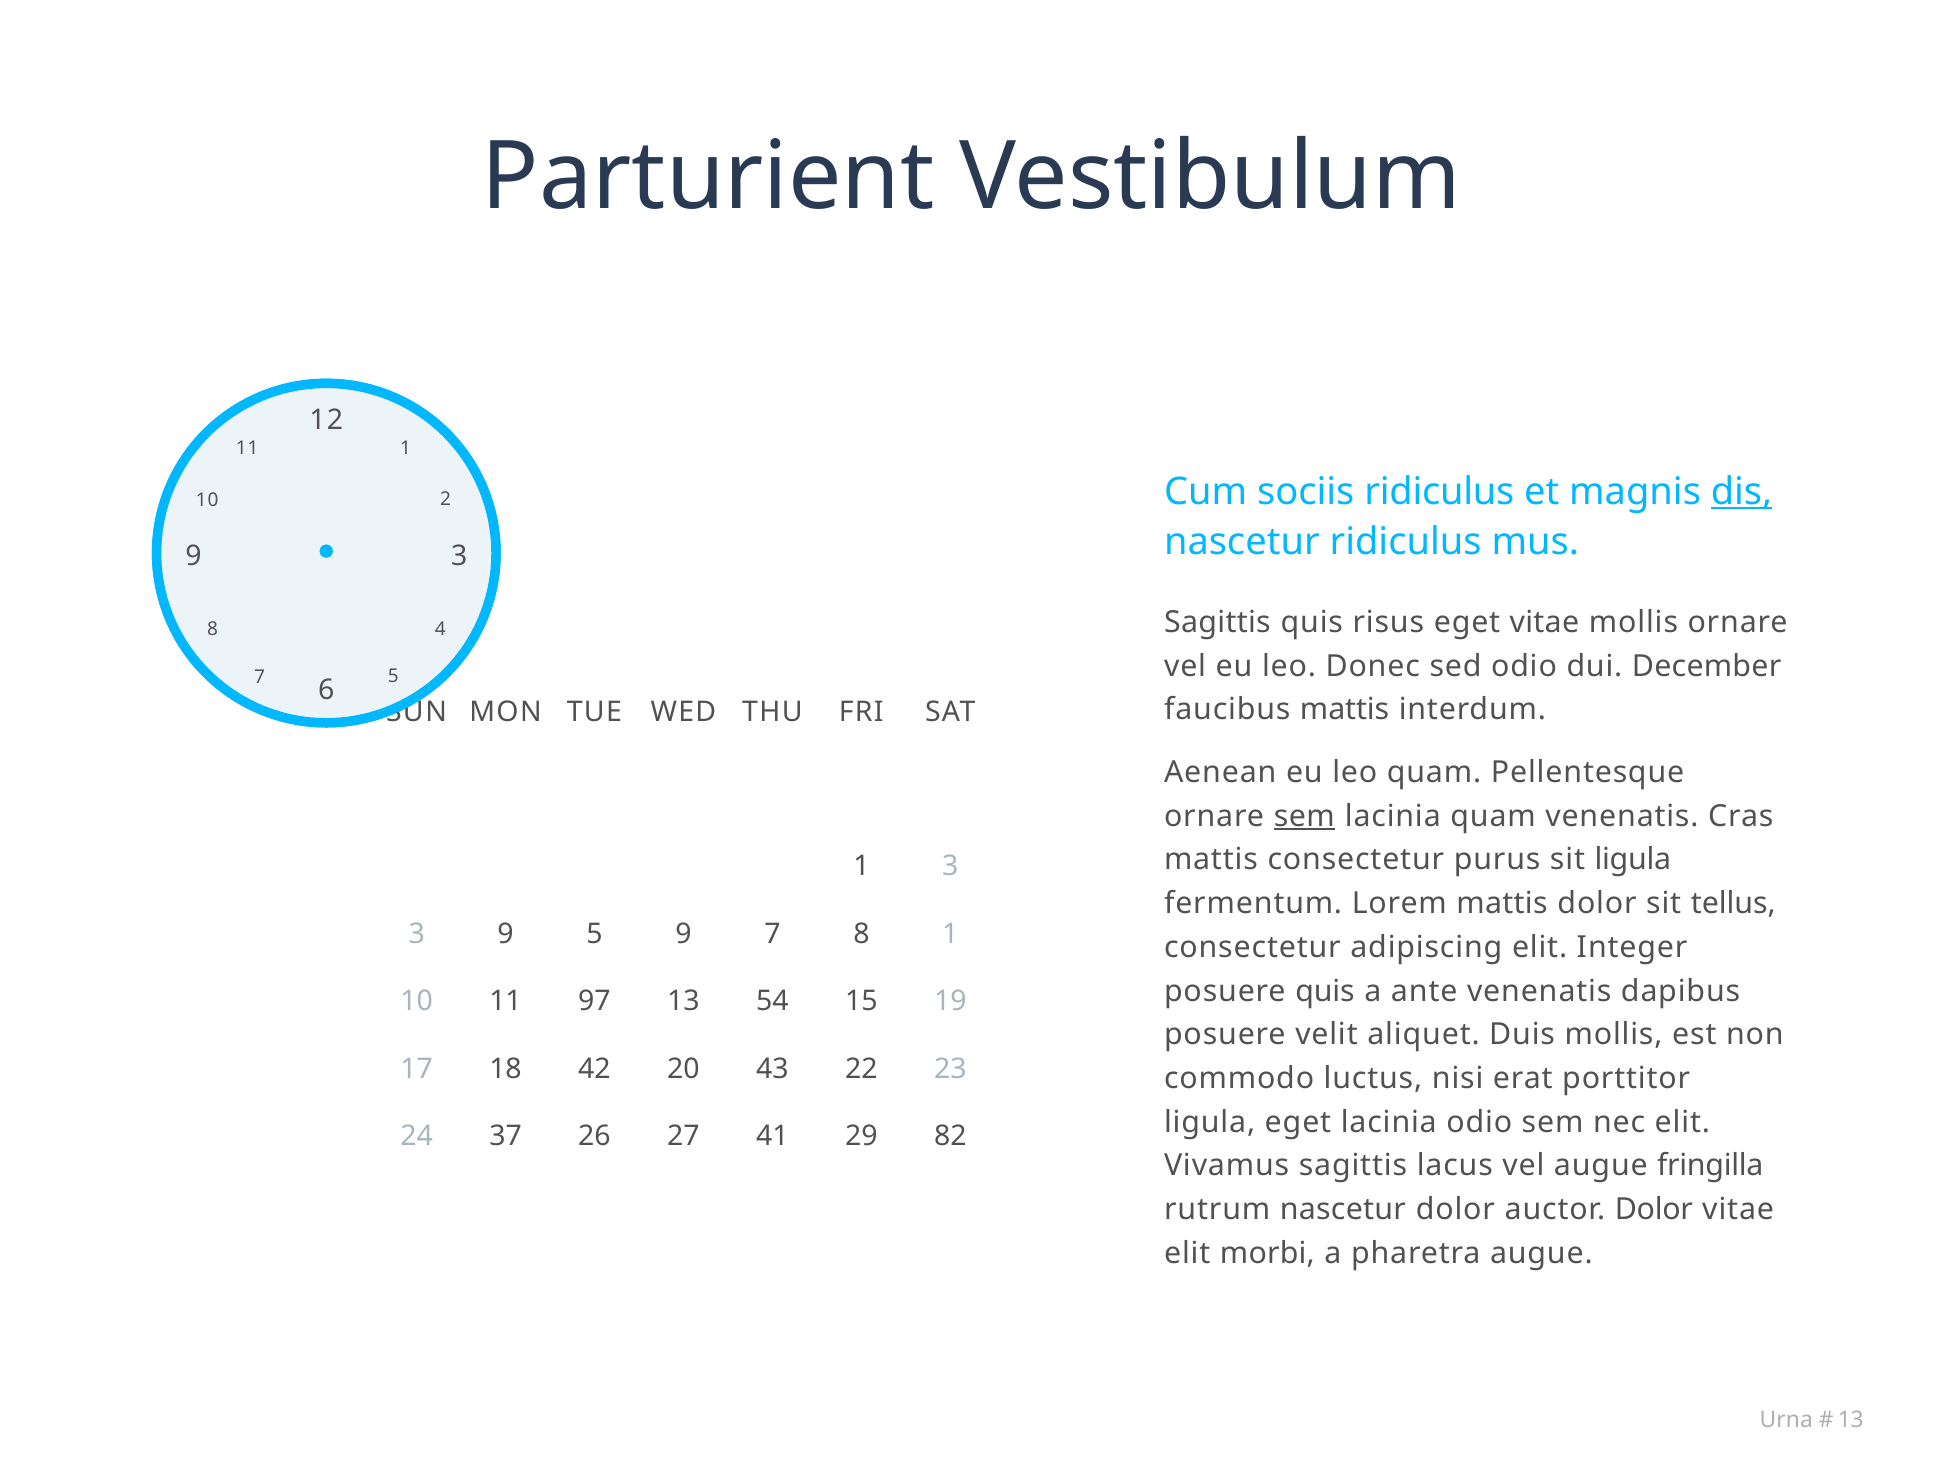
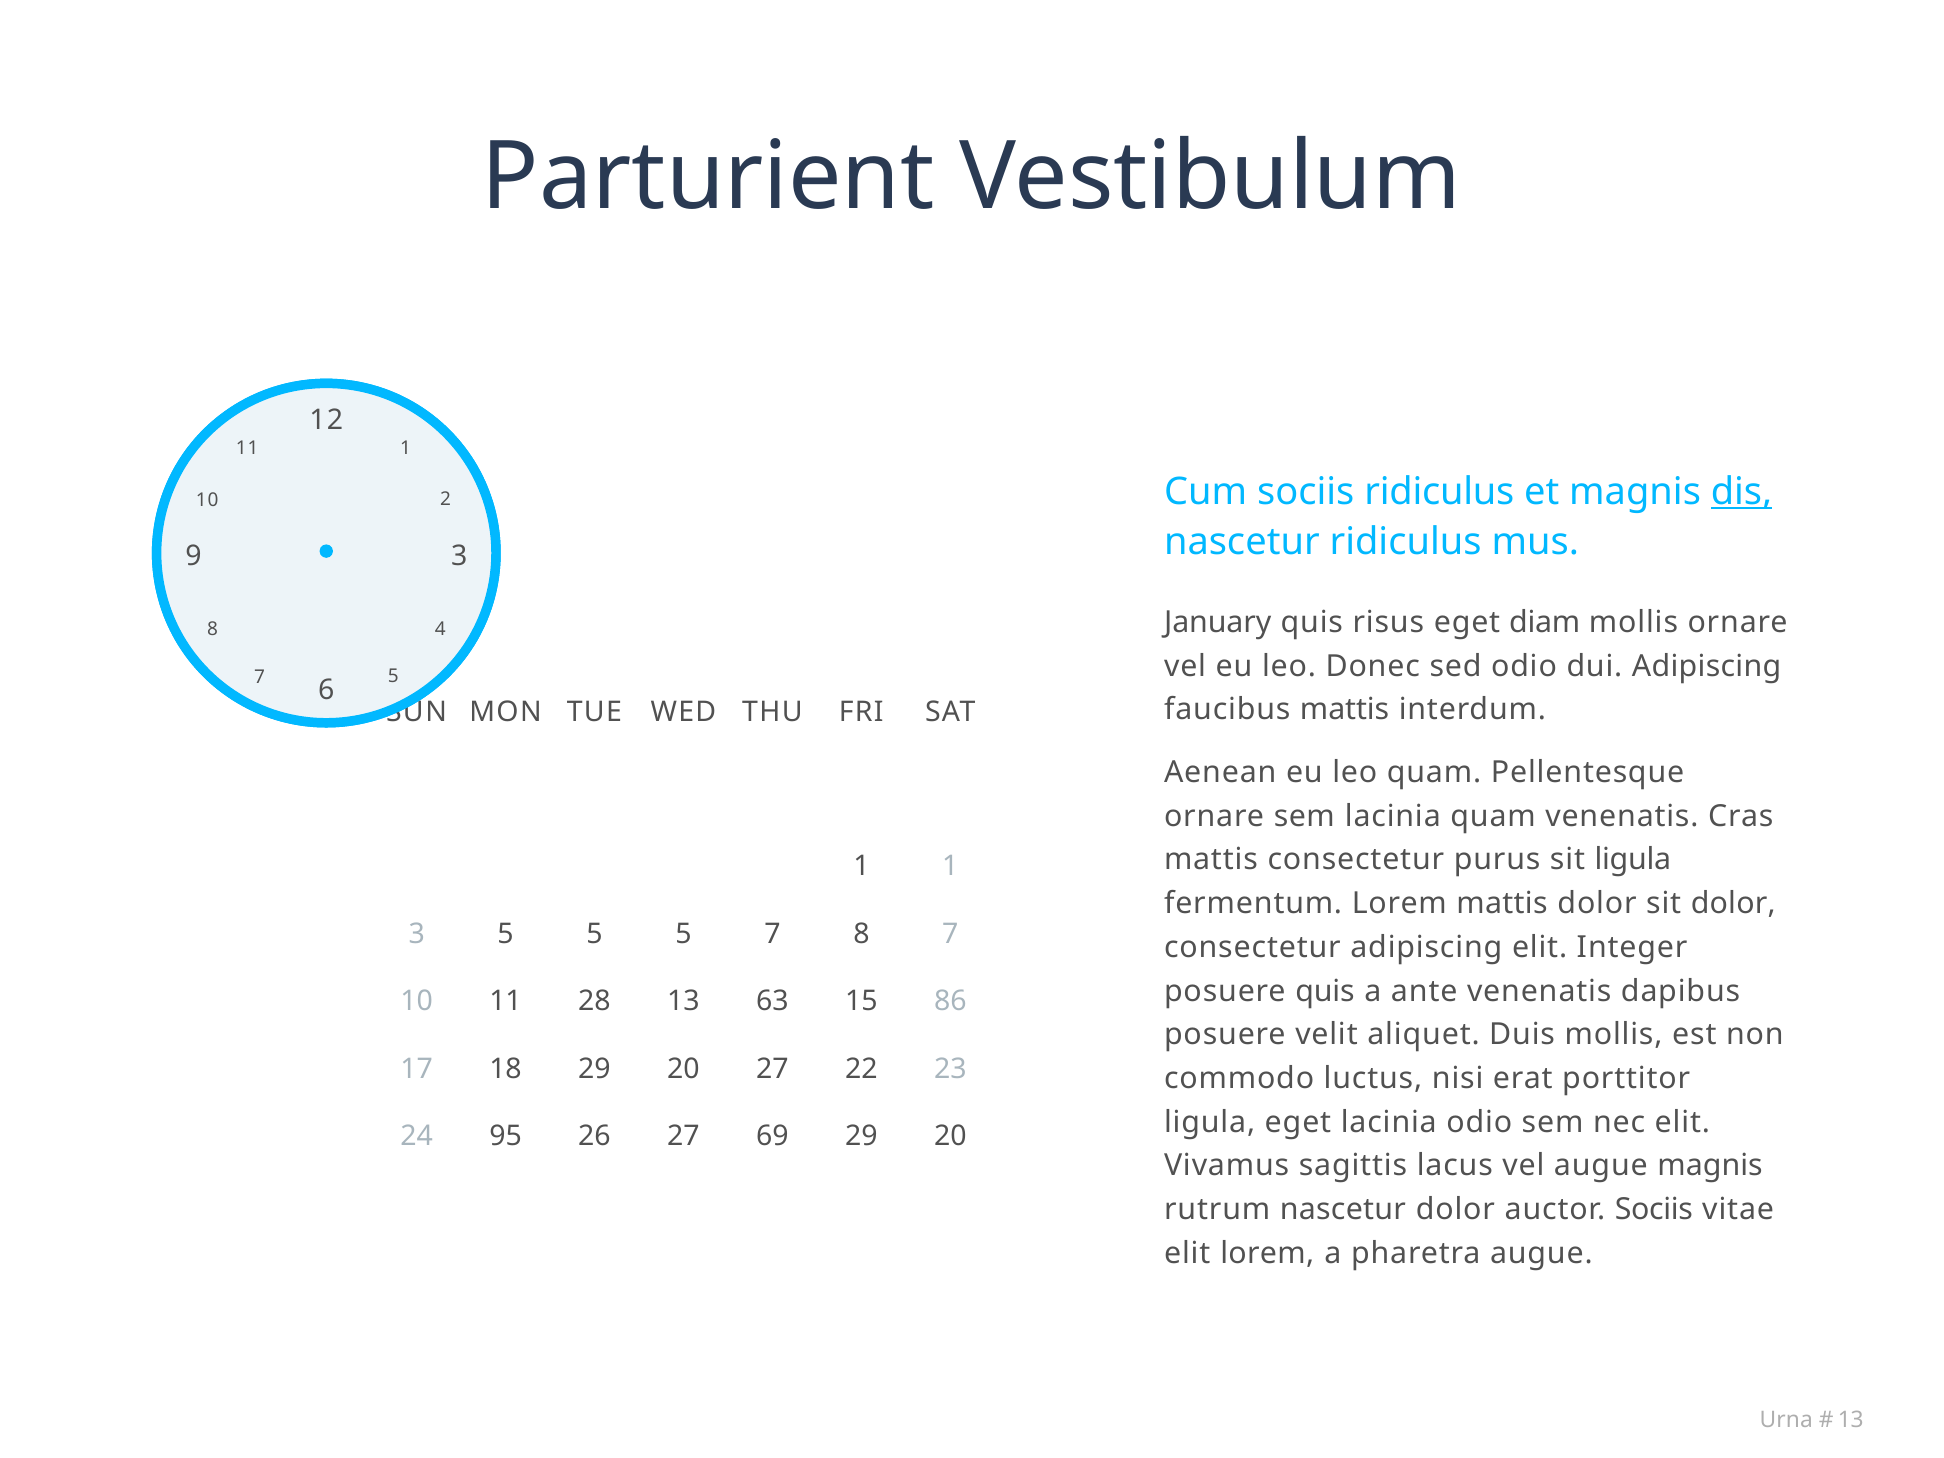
Sagittis: Sagittis -> January (1218, 622)
eget vitae: vitae -> diam (1545, 622)
dui December: December -> Adipiscing (1707, 666)
sem underline: present -> none (1304, 816)
1 3: 3 -> 1 (950, 866)
sit tellus: tellus -> dolor (1733, 904)
3 9: 9 -> 5 (506, 934)
9: 9 -> 5 (684, 934)
8 1: 1 -> 7 (950, 934)
97: 97 -> 28 (595, 1001)
54: 54 -> 63 (772, 1001)
19: 19 -> 86 (950, 1001)
18 42: 42 -> 29 (595, 1069)
20 43: 43 -> 27 (772, 1069)
37: 37 -> 95 (506, 1136)
41: 41 -> 69 (772, 1136)
82: 82 -> 20 (950, 1136)
augue fringilla: fringilla -> magnis (1710, 1166)
auctor Dolor: Dolor -> Sociis (1654, 1210)
elit morbi: morbi -> lorem (1267, 1253)
